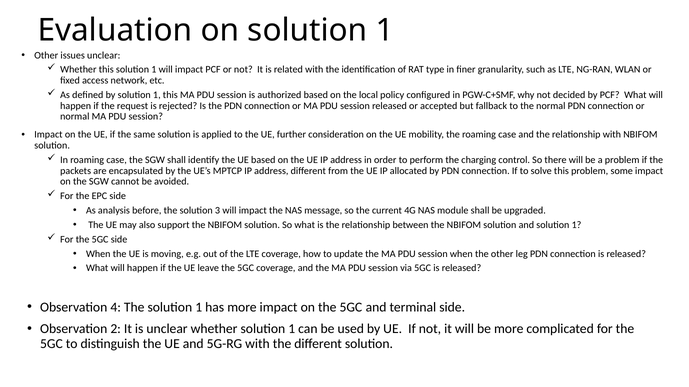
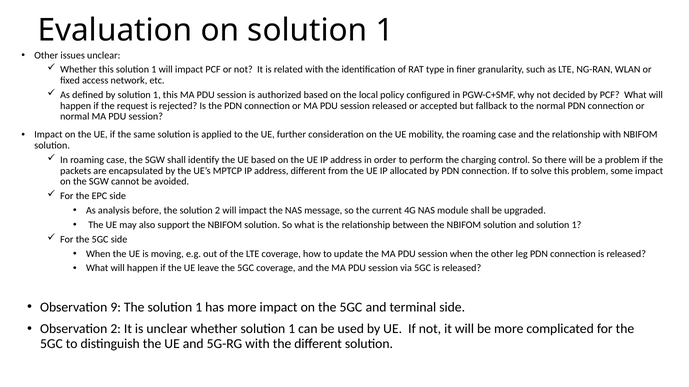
solution 3: 3 -> 2 (218, 211)
4: 4 -> 9 (116, 307)
